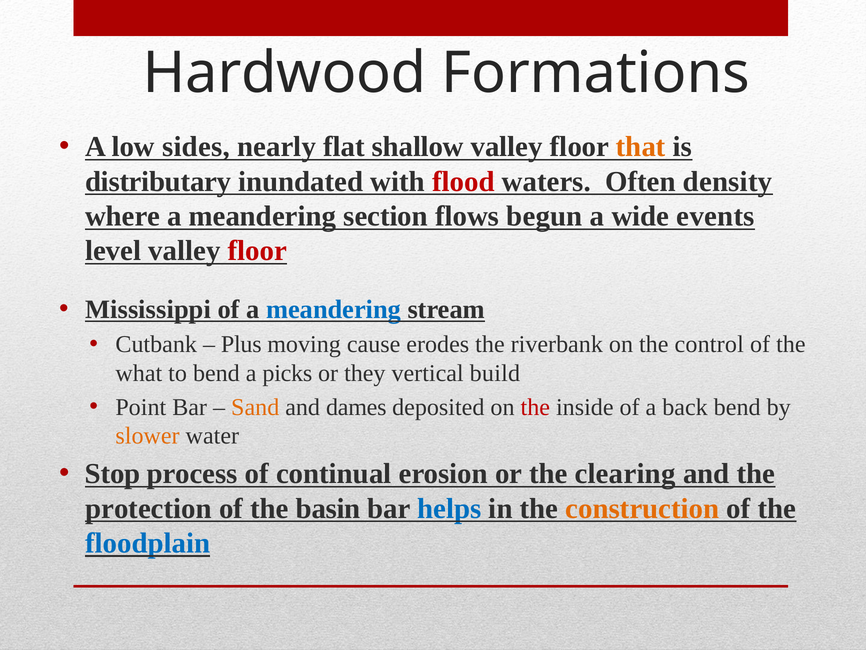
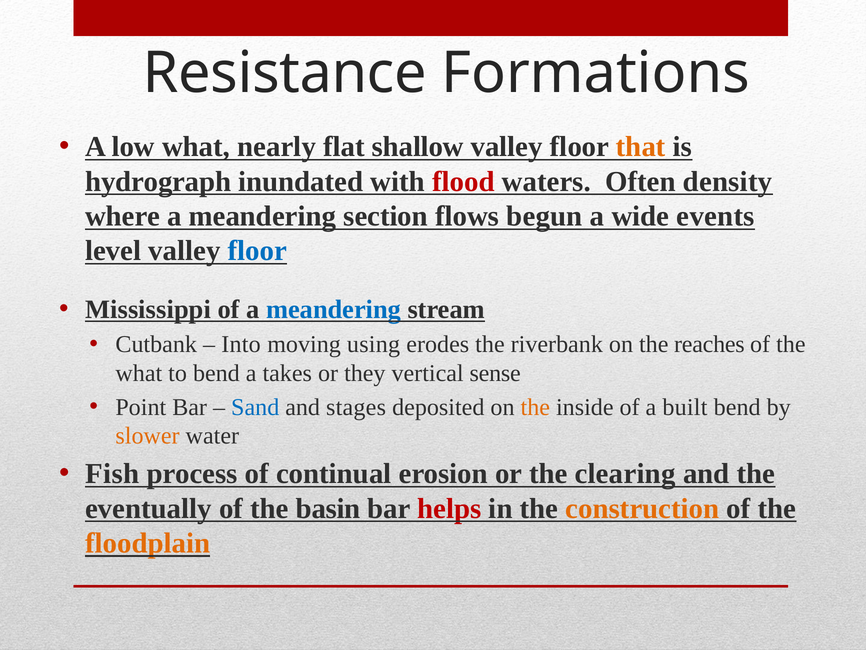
Hardwood: Hardwood -> Resistance (285, 73)
low sides: sides -> what (196, 147)
distributary: distributary -> hydrograph (158, 181)
floor colour: red -> blue (257, 251)
Plus: Plus -> Into (241, 344)
cause: cause -> using (374, 344)
control: control -> reaches (709, 344)
picks: picks -> takes (287, 373)
build: build -> sense (495, 373)
Sand colour: orange -> blue (255, 407)
dames: dames -> stages (356, 407)
the colour: red -> orange (535, 407)
back: back -> built (685, 407)
Stop: Stop -> Fish (112, 474)
protection: protection -> eventually (148, 508)
helps colour: blue -> red (449, 508)
floodplain colour: blue -> orange (148, 543)
